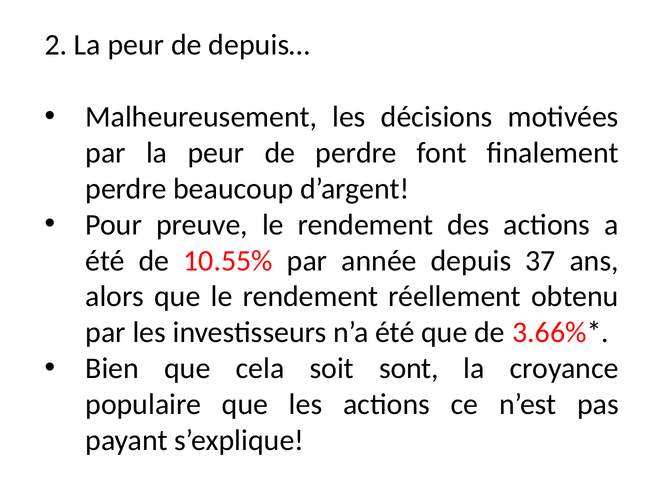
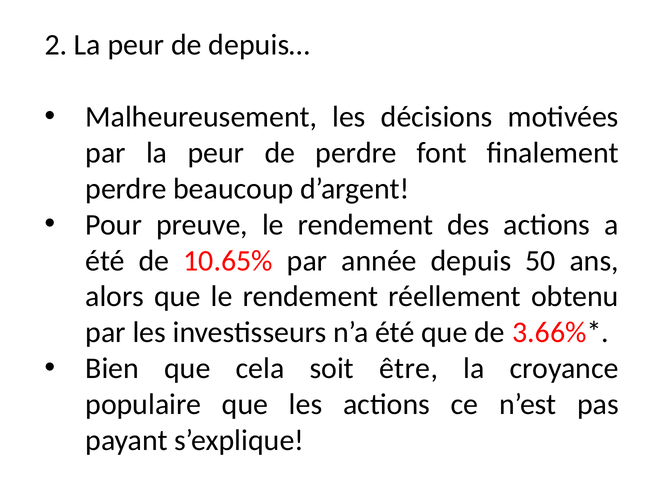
10.55%: 10.55% -> 10.65% (228, 261)
37: 37 -> 50 (540, 261)
sont: sont -> être (409, 368)
